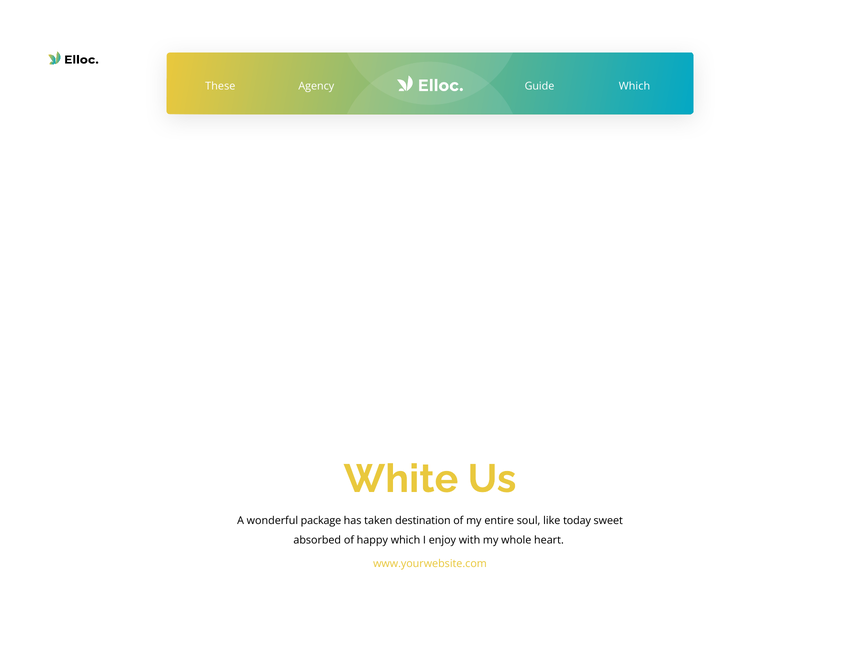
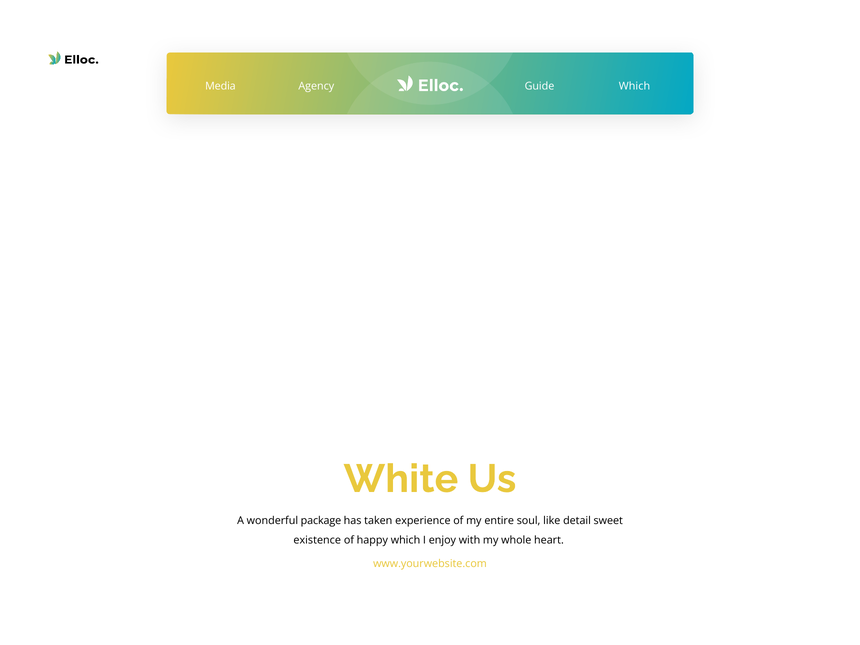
These: These -> Media (220, 86)
destination: destination -> experience (423, 521)
today: today -> detail (577, 521)
absorbed: absorbed -> existence (317, 540)
